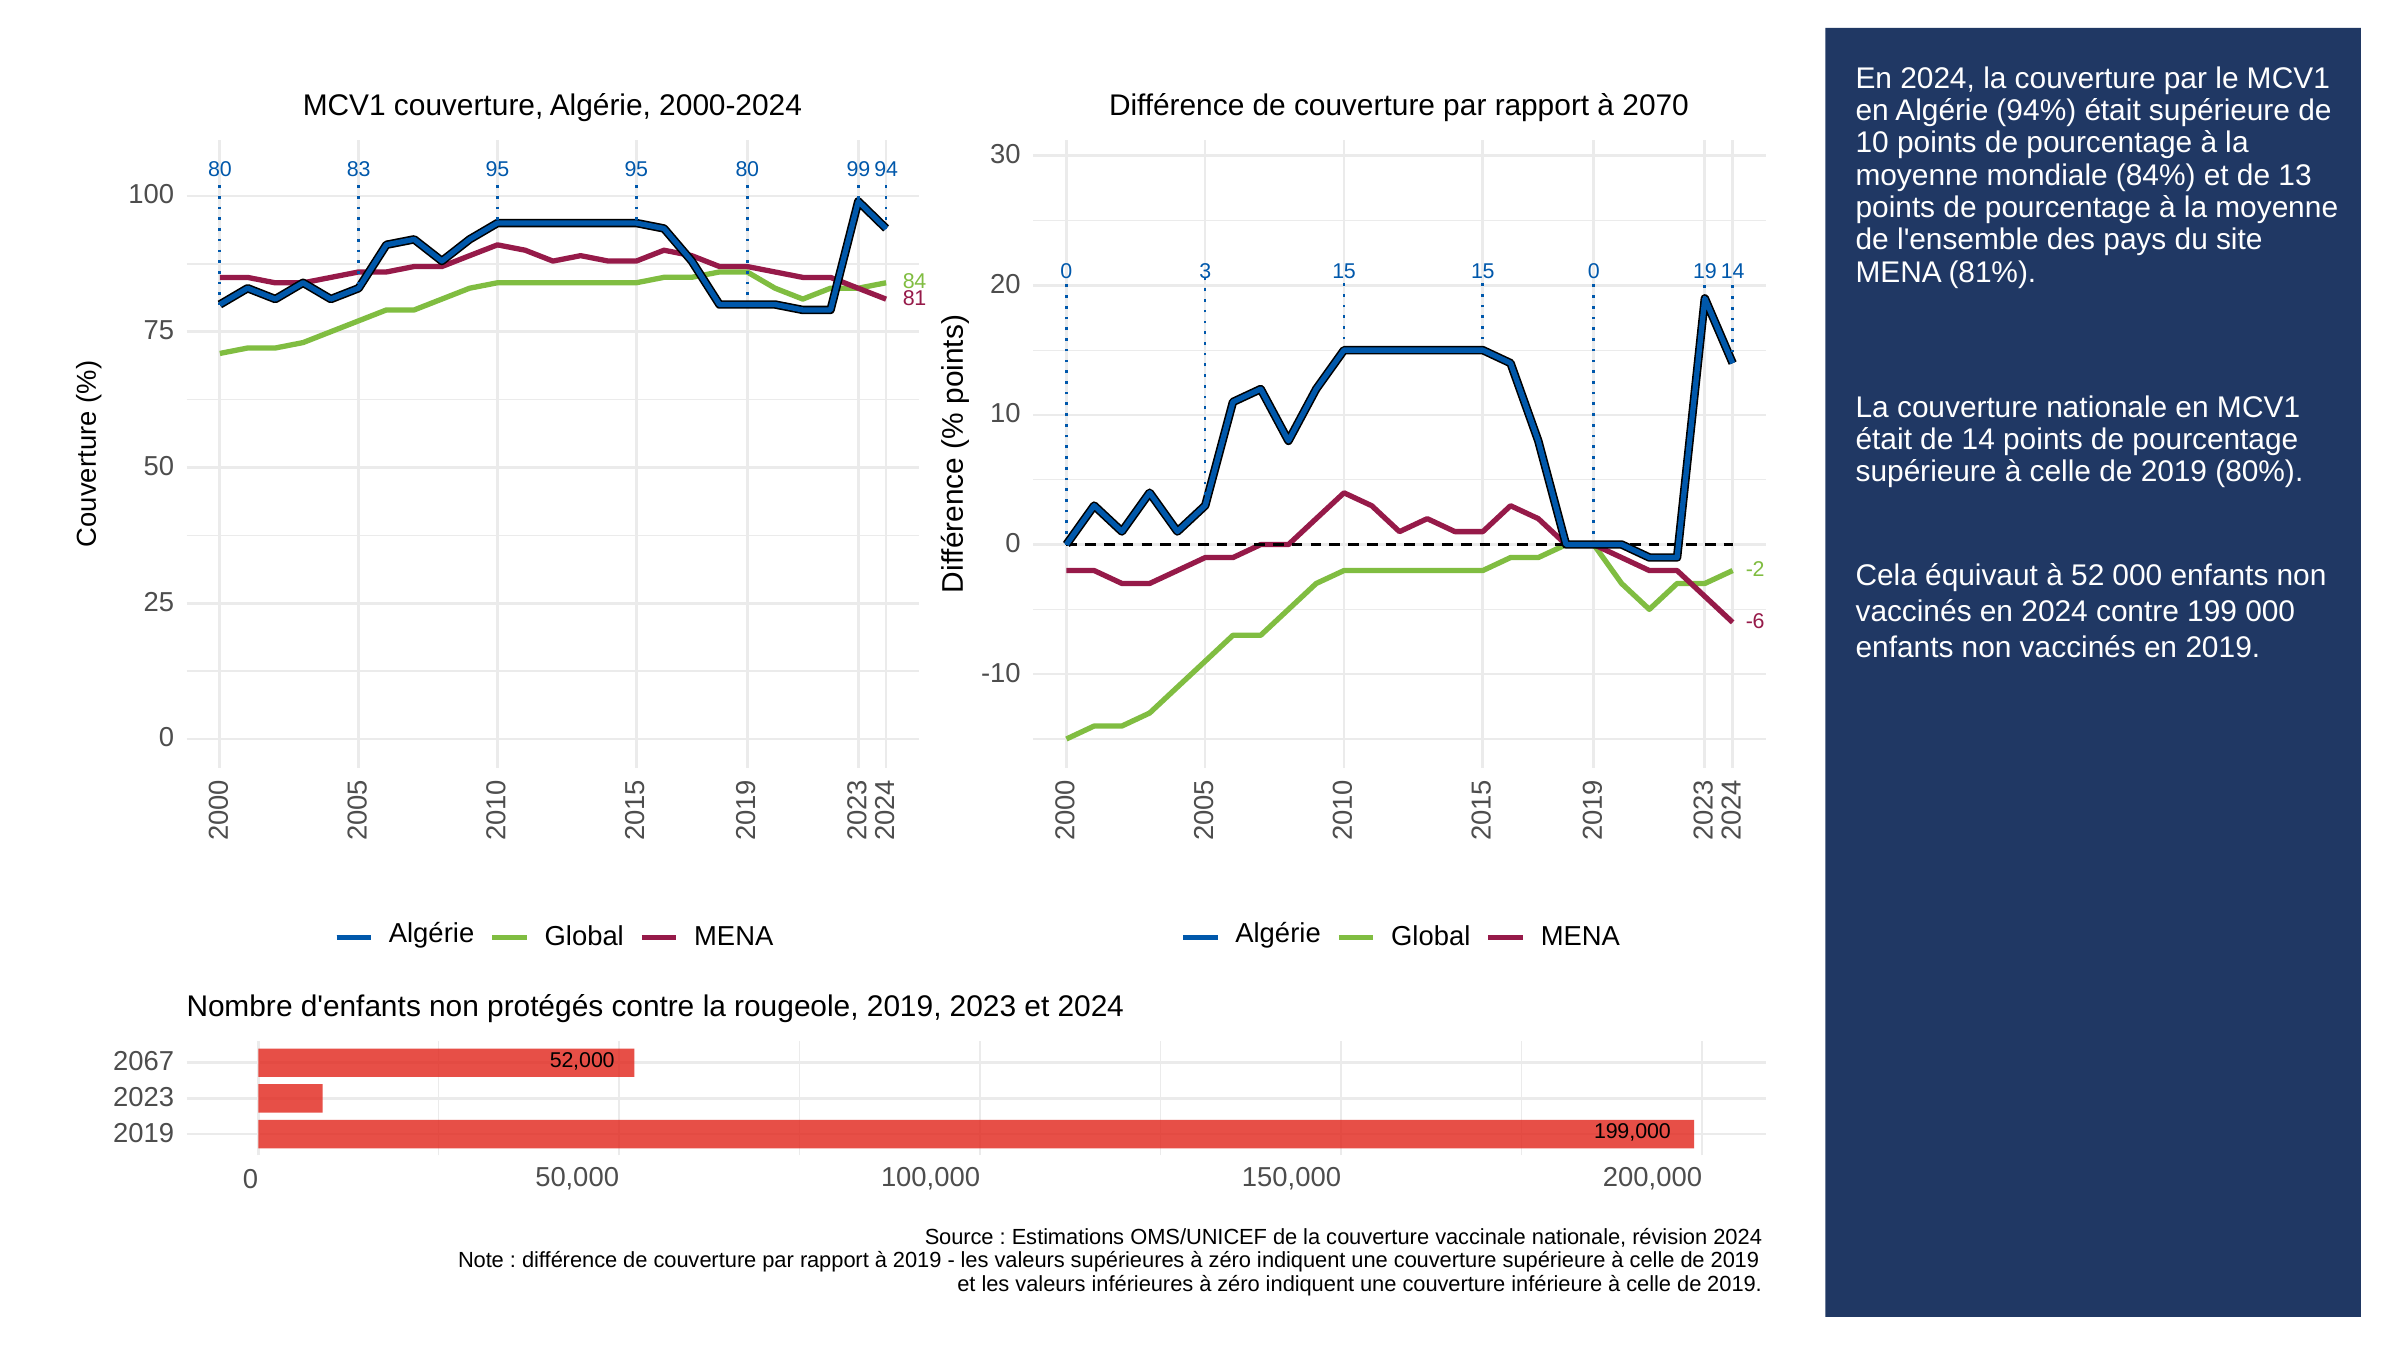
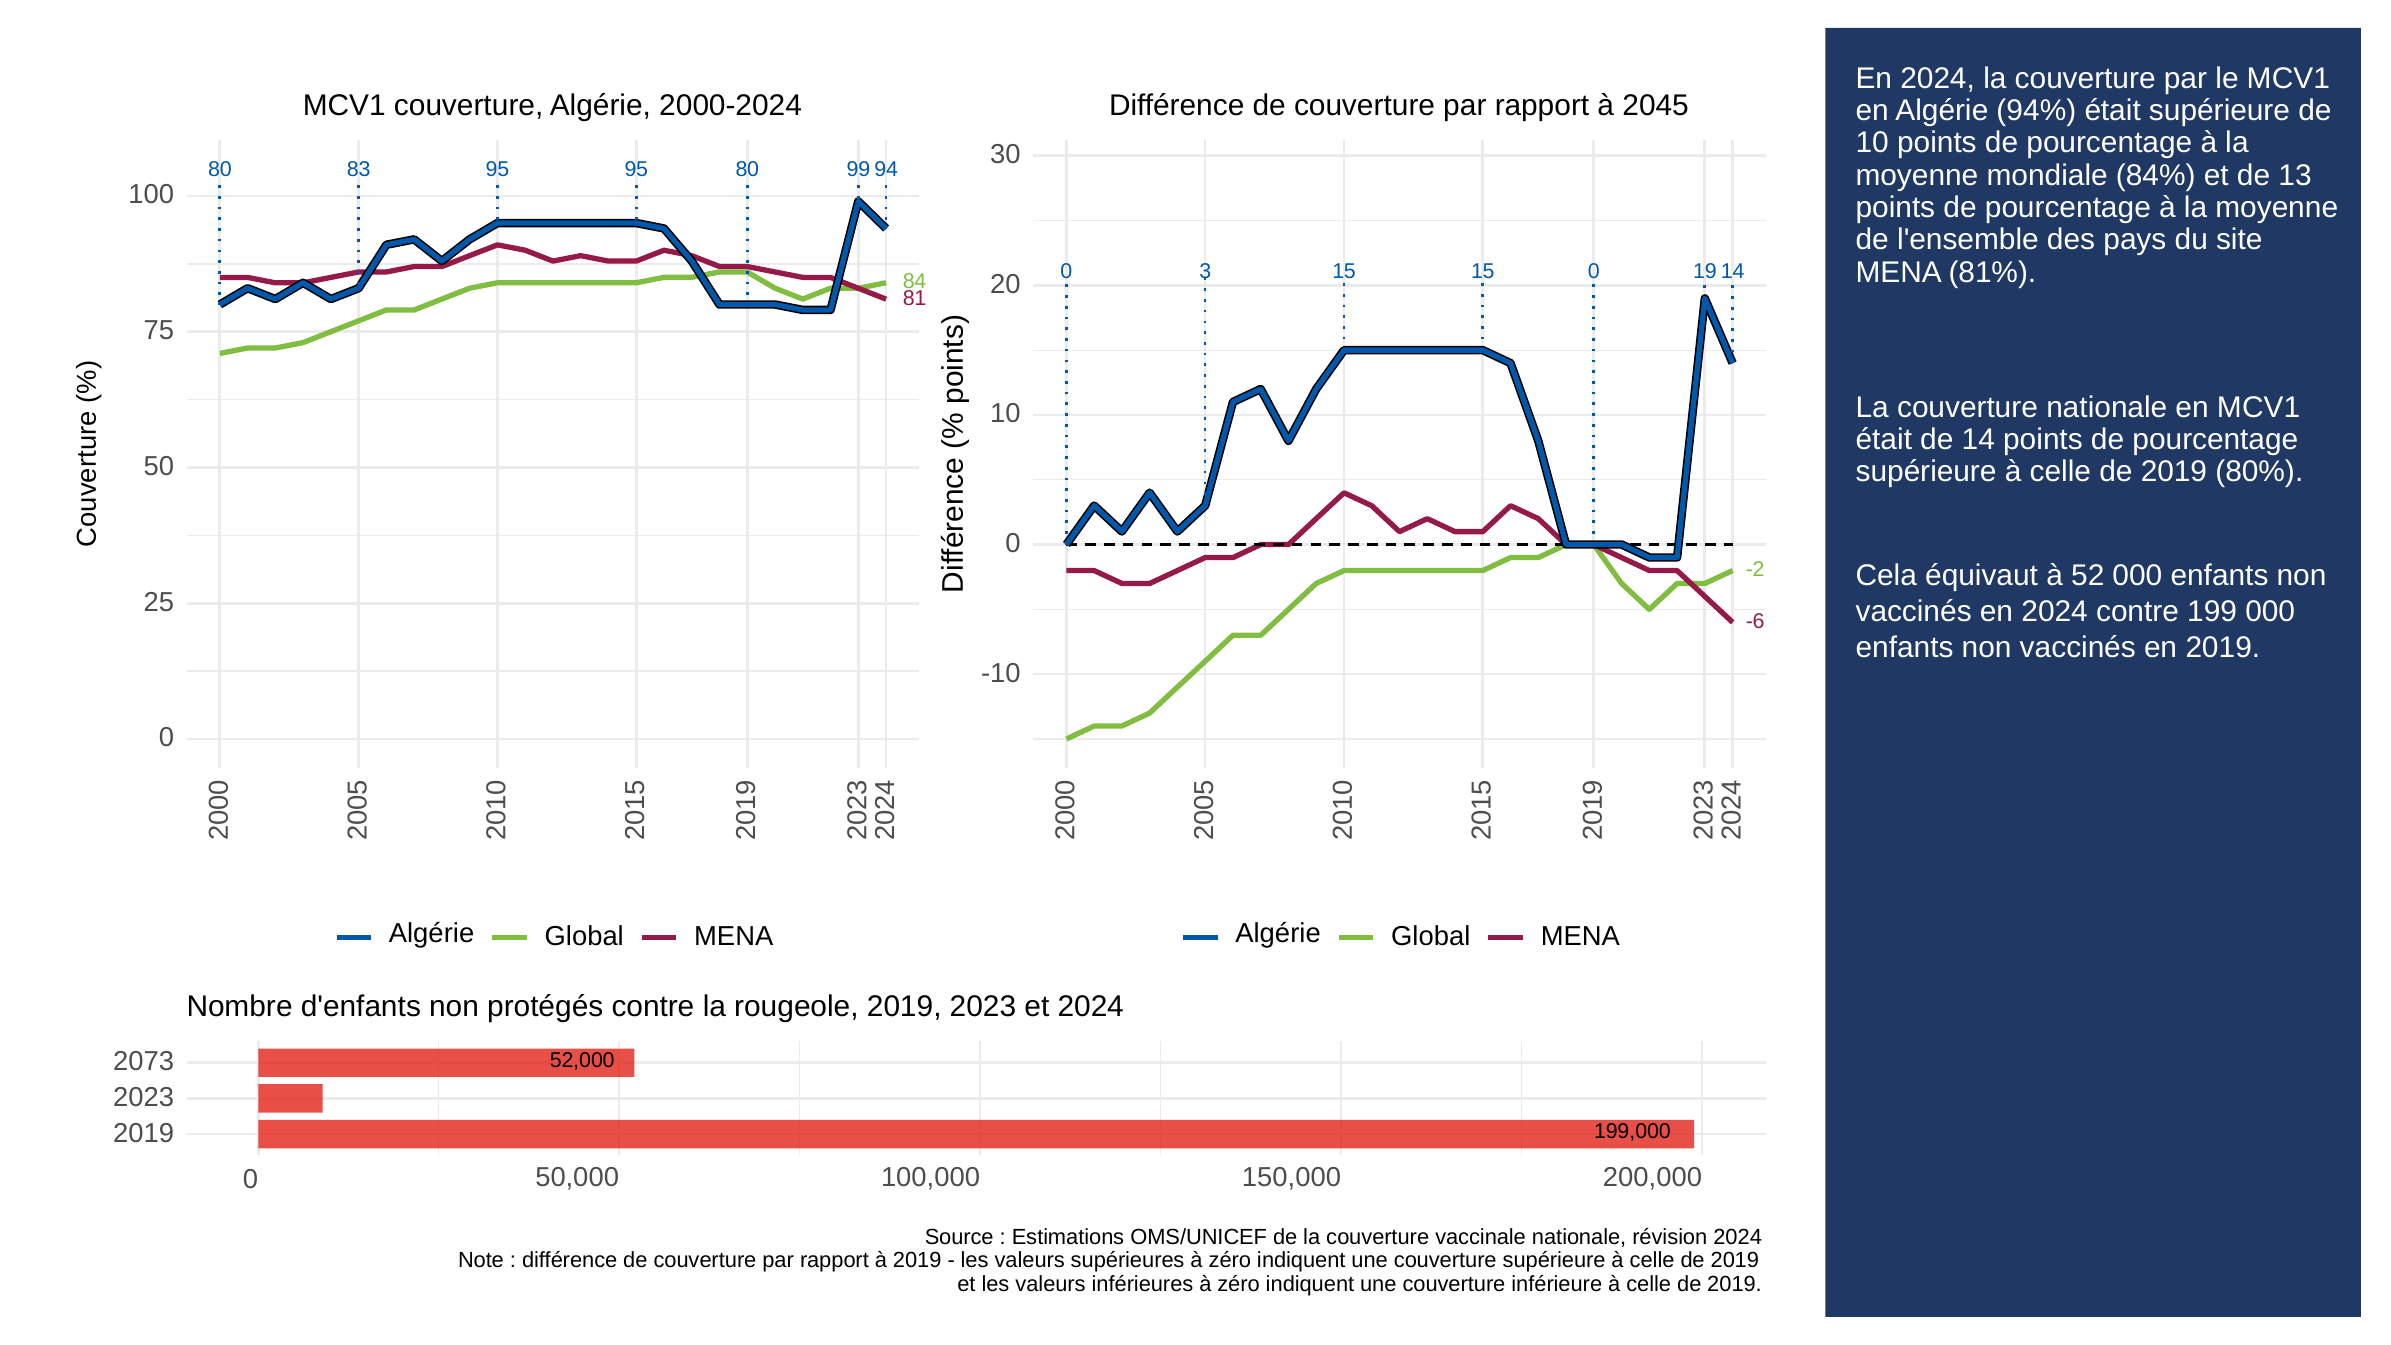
2070: 2070 -> 2045 (1656, 106)
2067: 2067 -> 2073 (144, 1062)
